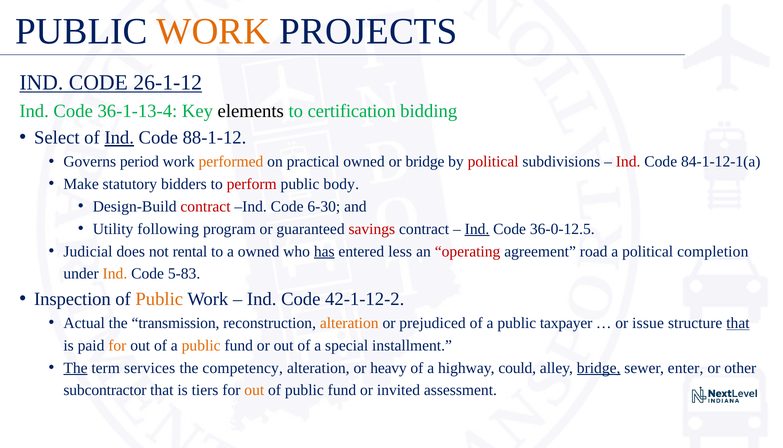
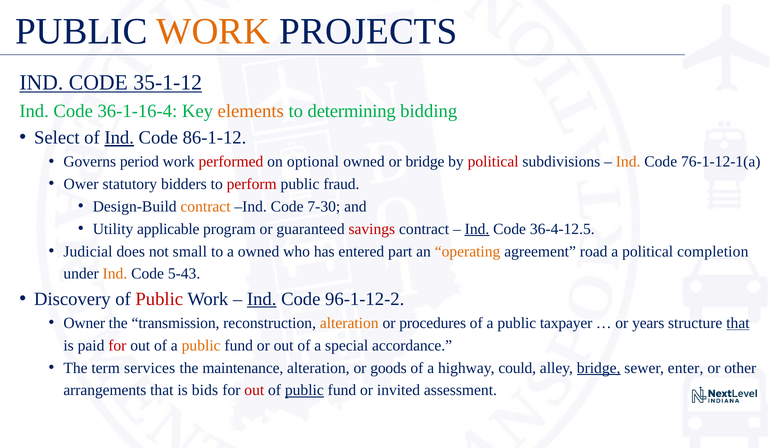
26-1-12: 26-1-12 -> 35-1-12 (168, 82)
36-1-13-4: 36-1-13-4 -> 36-1-16-4 (137, 111)
elements colour: black -> orange (251, 111)
certification: certification -> determining (352, 111)
88-1-12: 88-1-12 -> 86-1-12 (214, 138)
performed colour: orange -> red (231, 162)
practical: practical -> optional (313, 162)
Ind colour: red -> orange (628, 162)
84-1-12-1(a: 84-1-12-1(a -> 76-1-12-1(a (721, 162)
Make: Make -> Ower (81, 184)
body: body -> fraud (341, 184)
contract colour: red -> orange (206, 206)
6-30: 6-30 -> 7-30 (324, 206)
following: following -> applicable (168, 229)
36-0-12.5: 36-0-12.5 -> 36-4-12.5 (562, 229)
rental: rental -> small (190, 251)
has underline: present -> none (324, 251)
less: less -> part (400, 251)
operating colour: red -> orange (468, 251)
5-83: 5-83 -> 5-43 (184, 273)
Inspection: Inspection -> Discovery (72, 299)
Public colour: orange -> red (159, 299)
Ind underline: none -> present (262, 299)
42-1-12-2: 42-1-12-2 -> 96-1-12-2 (365, 299)
Actual: Actual -> Owner (84, 323)
prejudiced: prejudiced -> procedures (433, 323)
issue: issue -> years (648, 323)
for colour: orange -> red (117, 345)
installment: installment -> accordance (412, 345)
The underline: present -> none (75, 367)
competency: competency -> maintenance (243, 367)
heavy: heavy -> goods (389, 367)
subcontractor: subcontractor -> arrangements (105, 390)
tiers: tiers -> bids (205, 390)
out colour: orange -> red (254, 390)
public underline: none -> present (304, 390)
